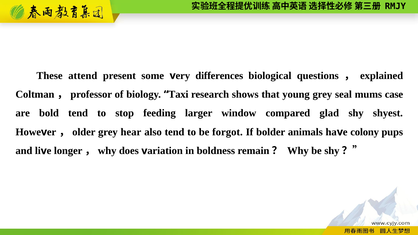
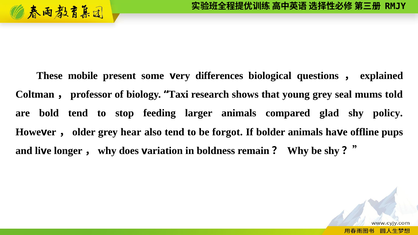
attend: attend -> mobile (83, 76)
case: case -> told (394, 94)
larger window: window -> animals (239, 113)
shyest: shyest -> policy (388, 113)
colony: colony -> offline (365, 132)
